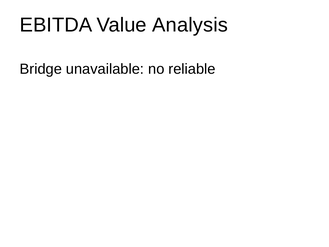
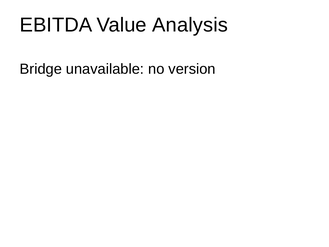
reliable: reliable -> version (192, 69)
